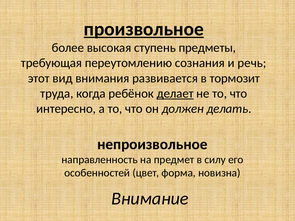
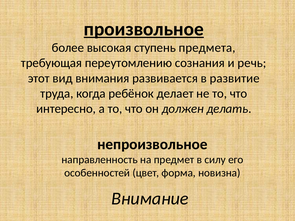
предметы: предметы -> предмета (207, 48)
тормозит: тормозит -> развитие (235, 78)
делает underline: present -> none (175, 94)
